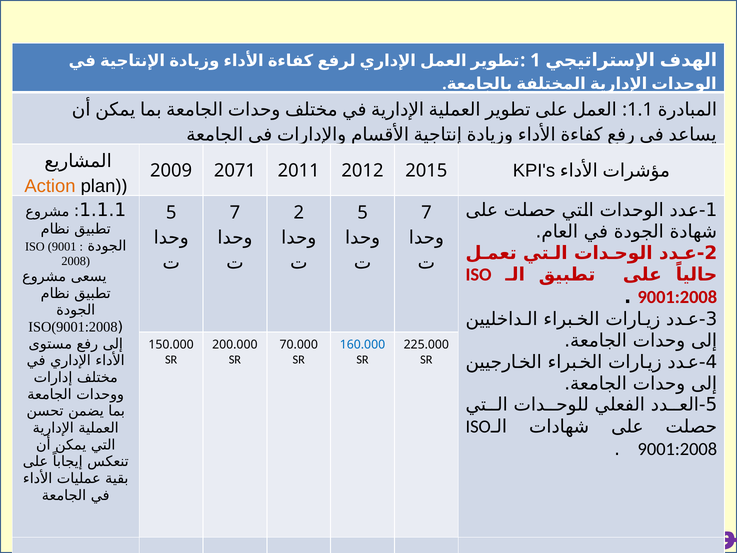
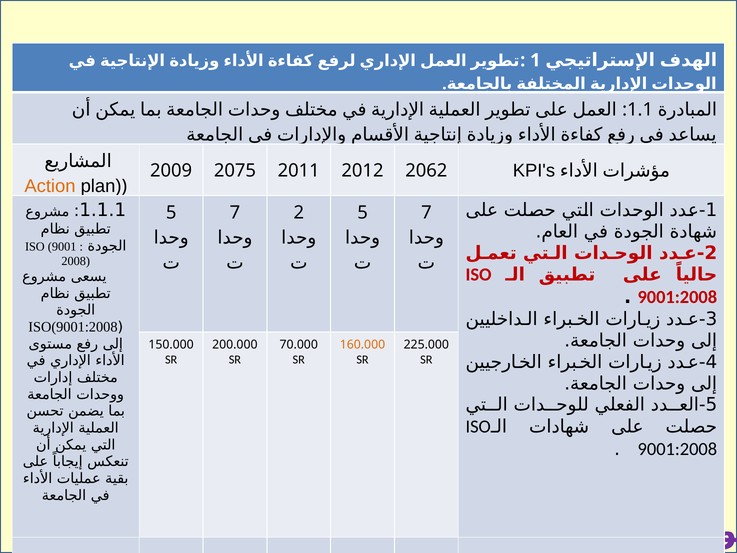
2071: 2071 -> 2075 (235, 171)
2015: 2015 -> 2062 (426, 171)
160.000 colour: blue -> orange (362, 345)
